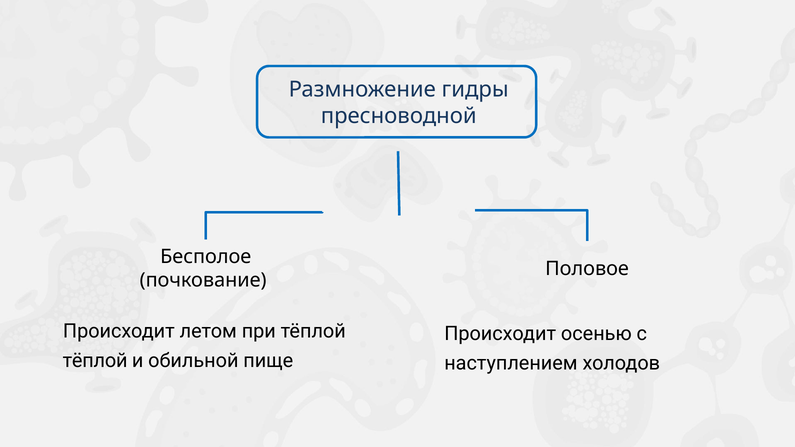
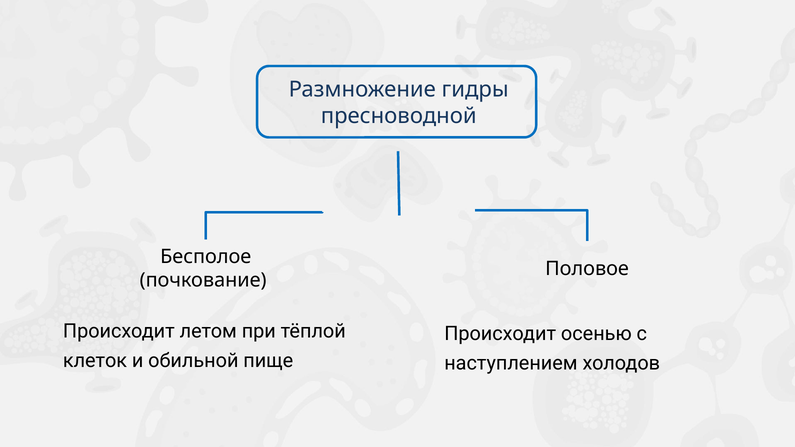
тёплой: тёплой -> клеток (95, 361)
